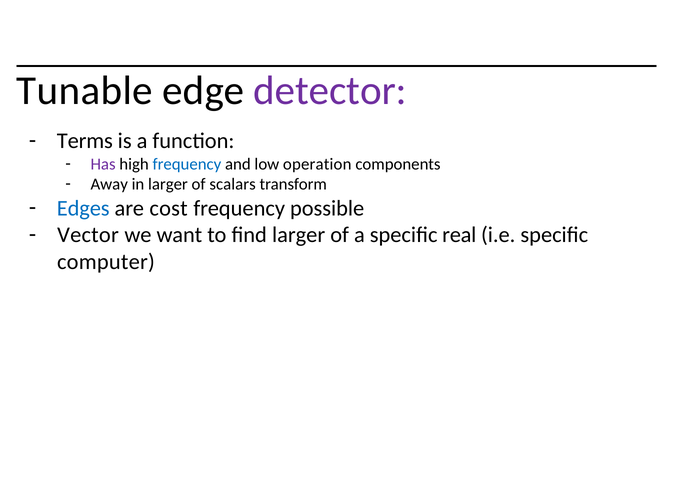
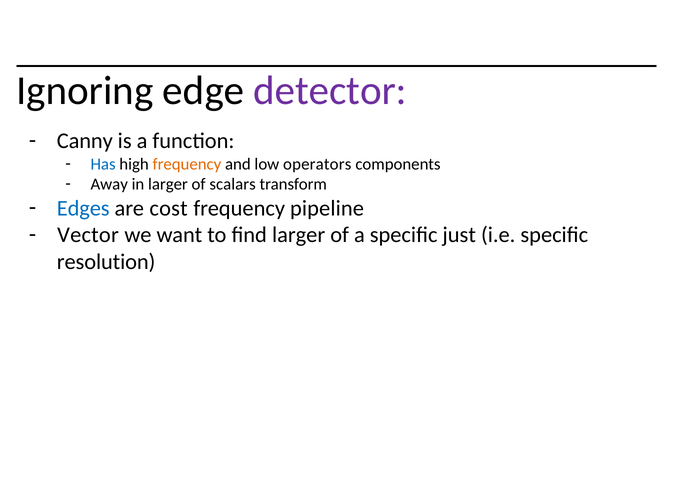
Tunable: Tunable -> Ignoring (85, 91)
Terms: Terms -> Canny (85, 141)
Has colour: purple -> blue (103, 164)
frequency colour: blue -> orange (187, 164)
operation: operation -> operators (317, 164)
possible: possible -> pipeline (327, 208)
real: real -> just (459, 235)
computer: computer -> resolution (106, 262)
